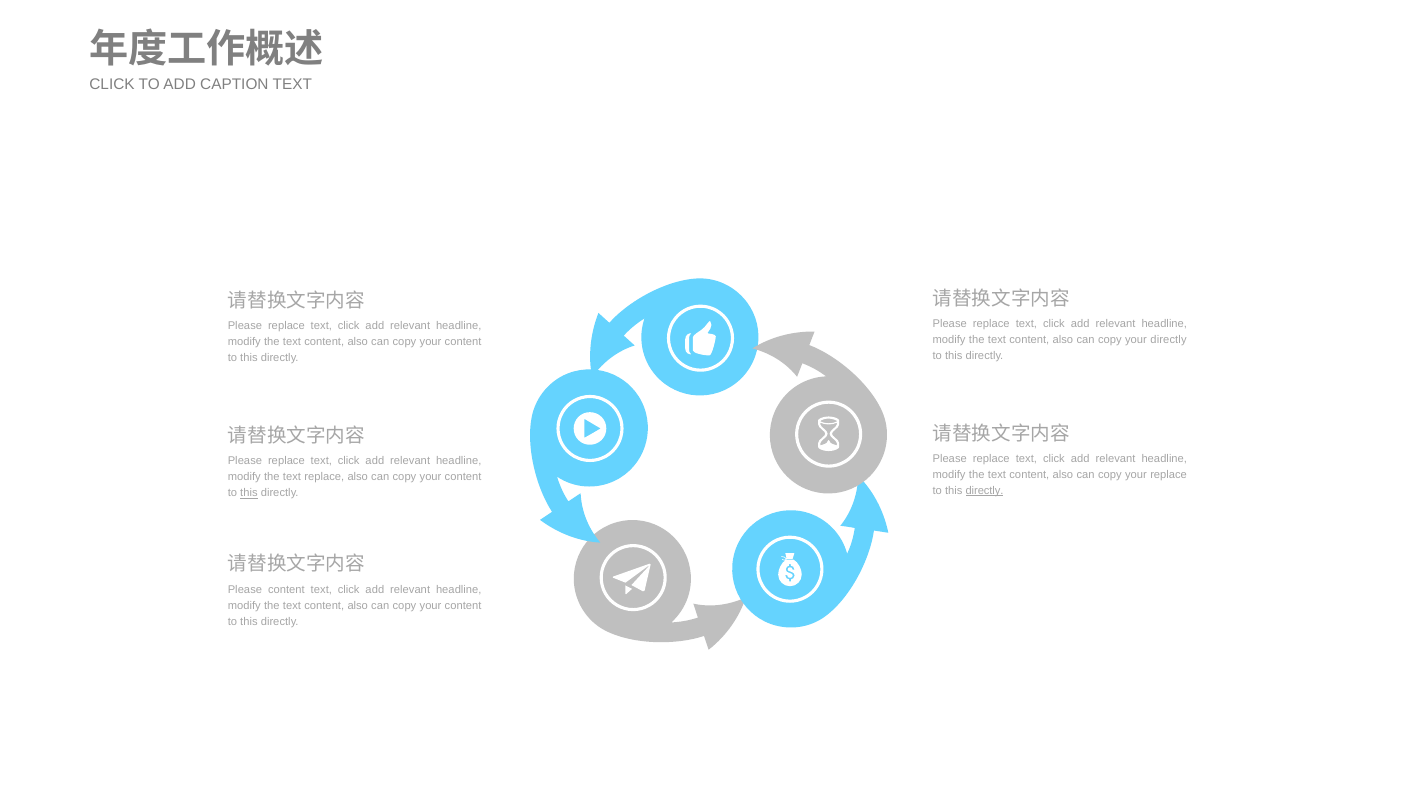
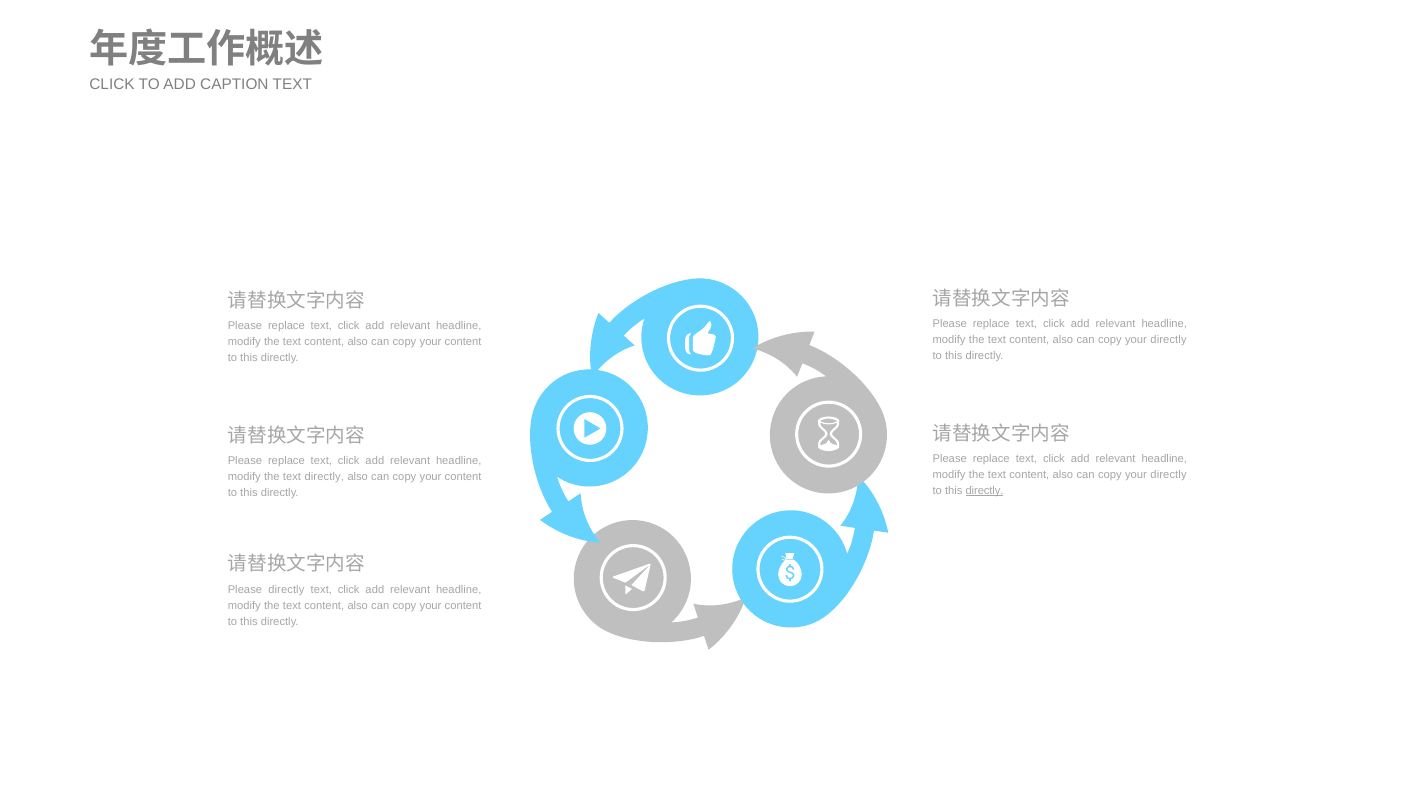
replace: replace -> directly (1169, 475)
text replace: replace -> directly (324, 477)
this underline: present -> none (249, 493)
Please content: content -> directly (286, 590)
